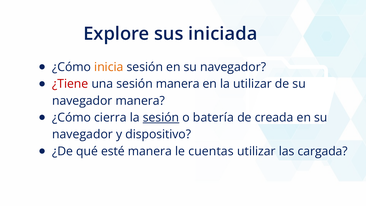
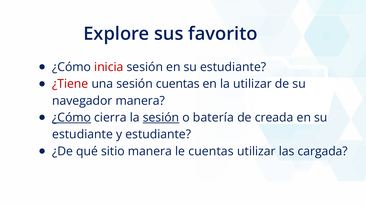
iniciada: iniciada -> favorito (223, 34)
inicia colour: orange -> red (109, 67)
sesión en su navegador: navegador -> estudiante (233, 67)
sesión manera: manera -> cuentas (178, 84)
¿Cómo underline: none -> present (72, 118)
navegador: navegador -> estudiante (83, 134)
y dispositivo: dispositivo -> estudiante (158, 134)
esté: esté -> sitio (113, 151)
